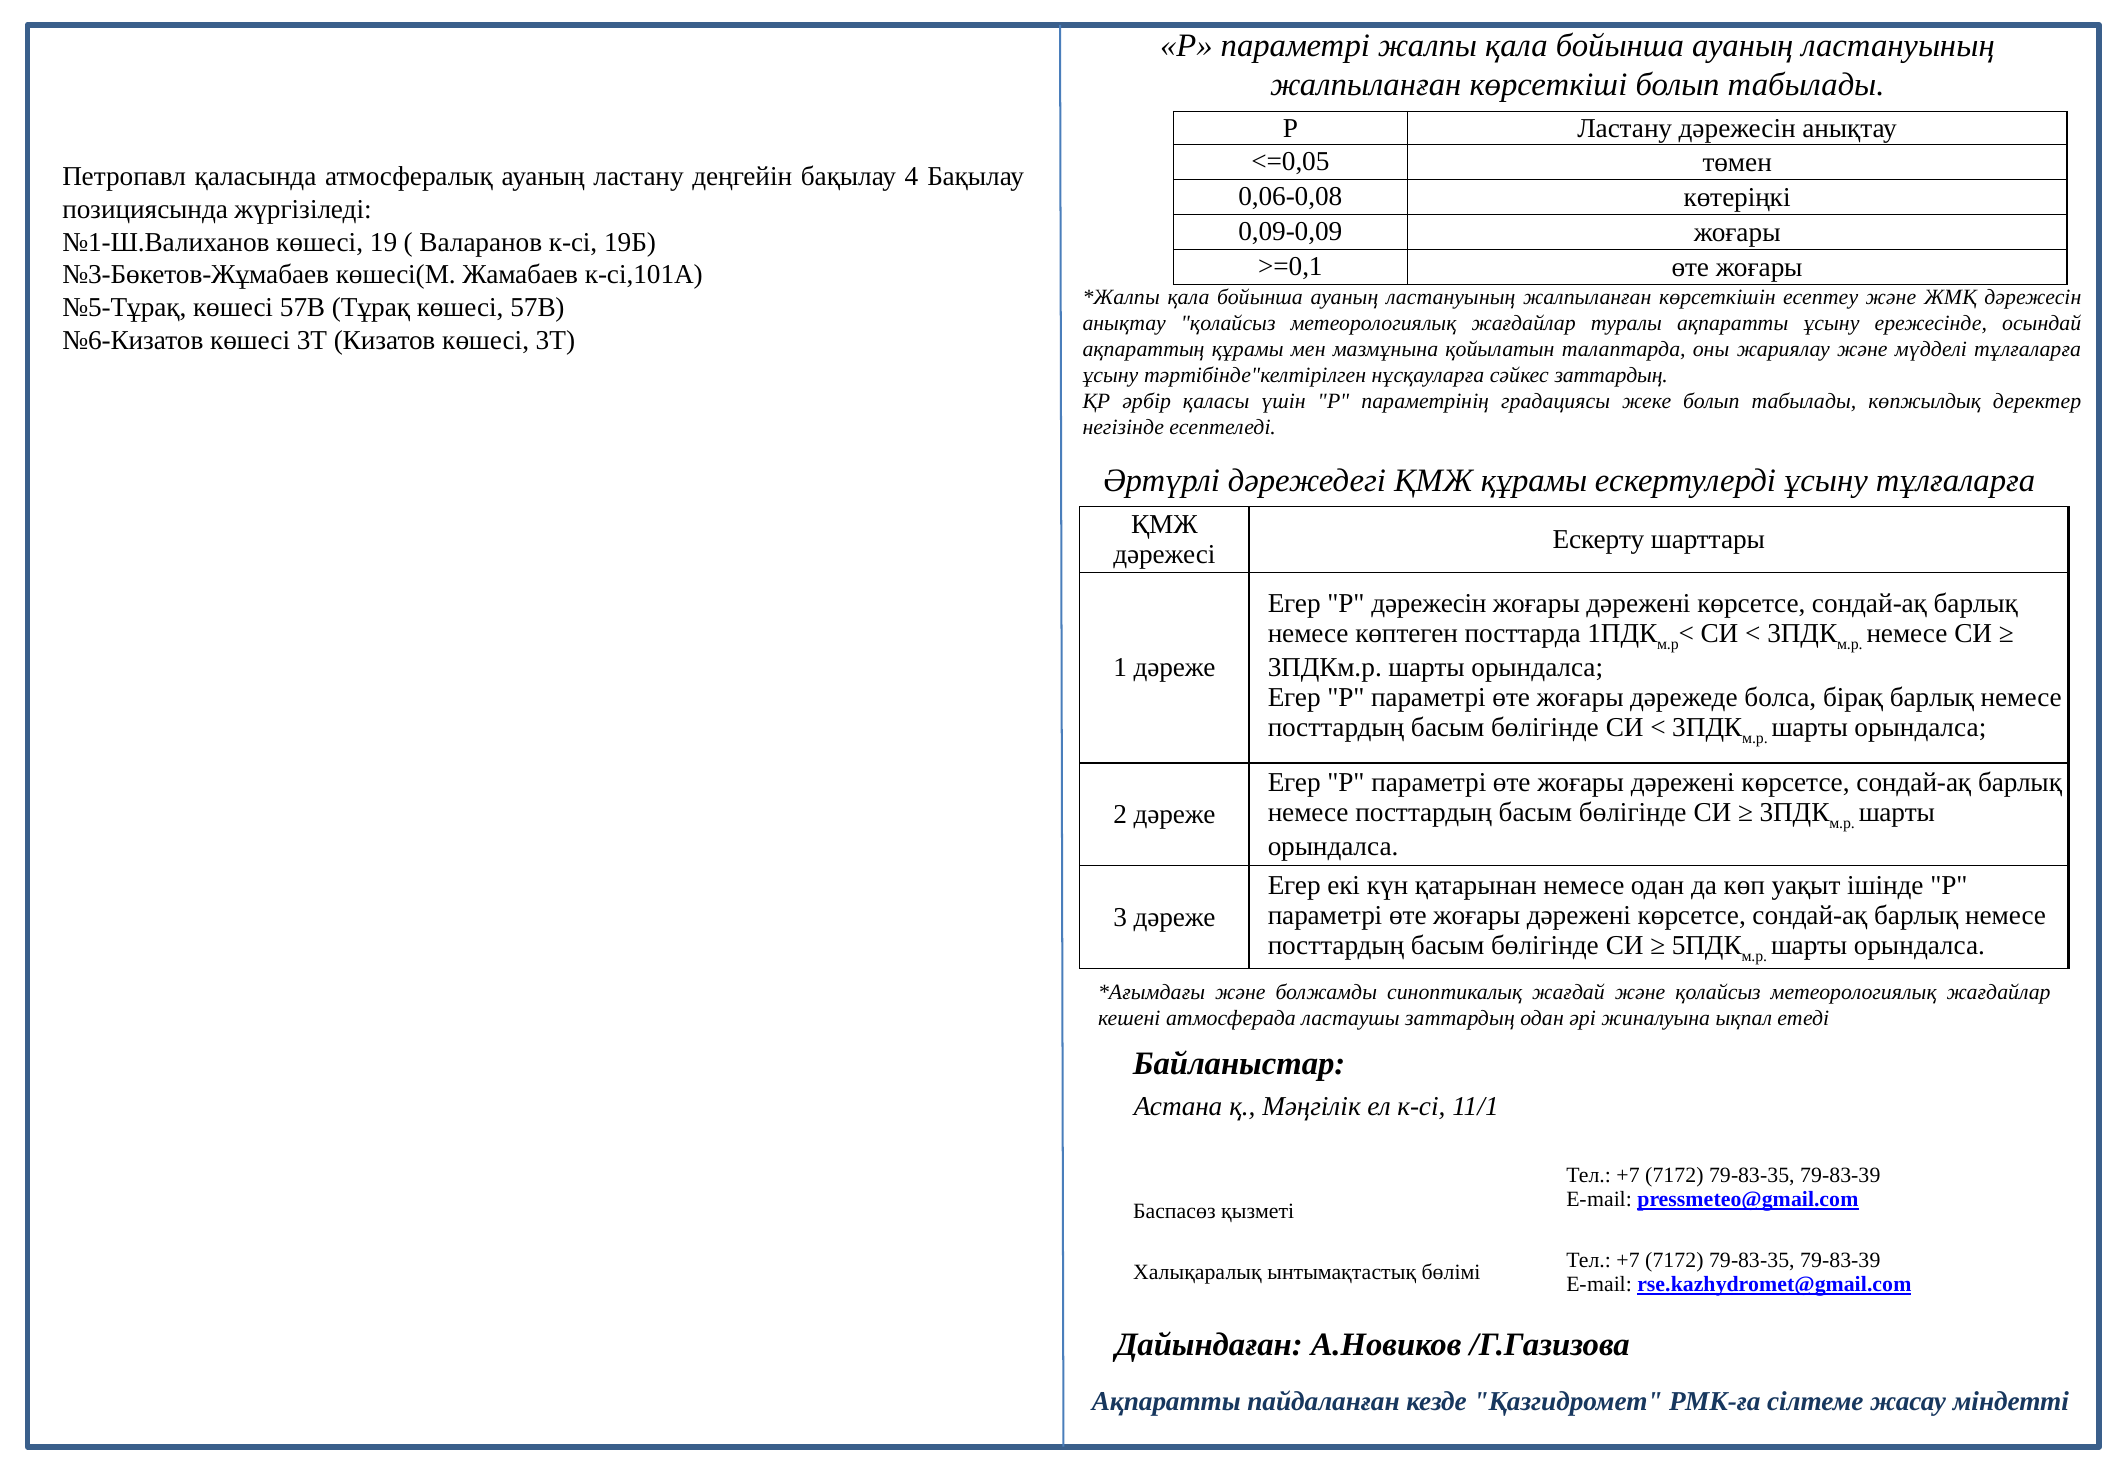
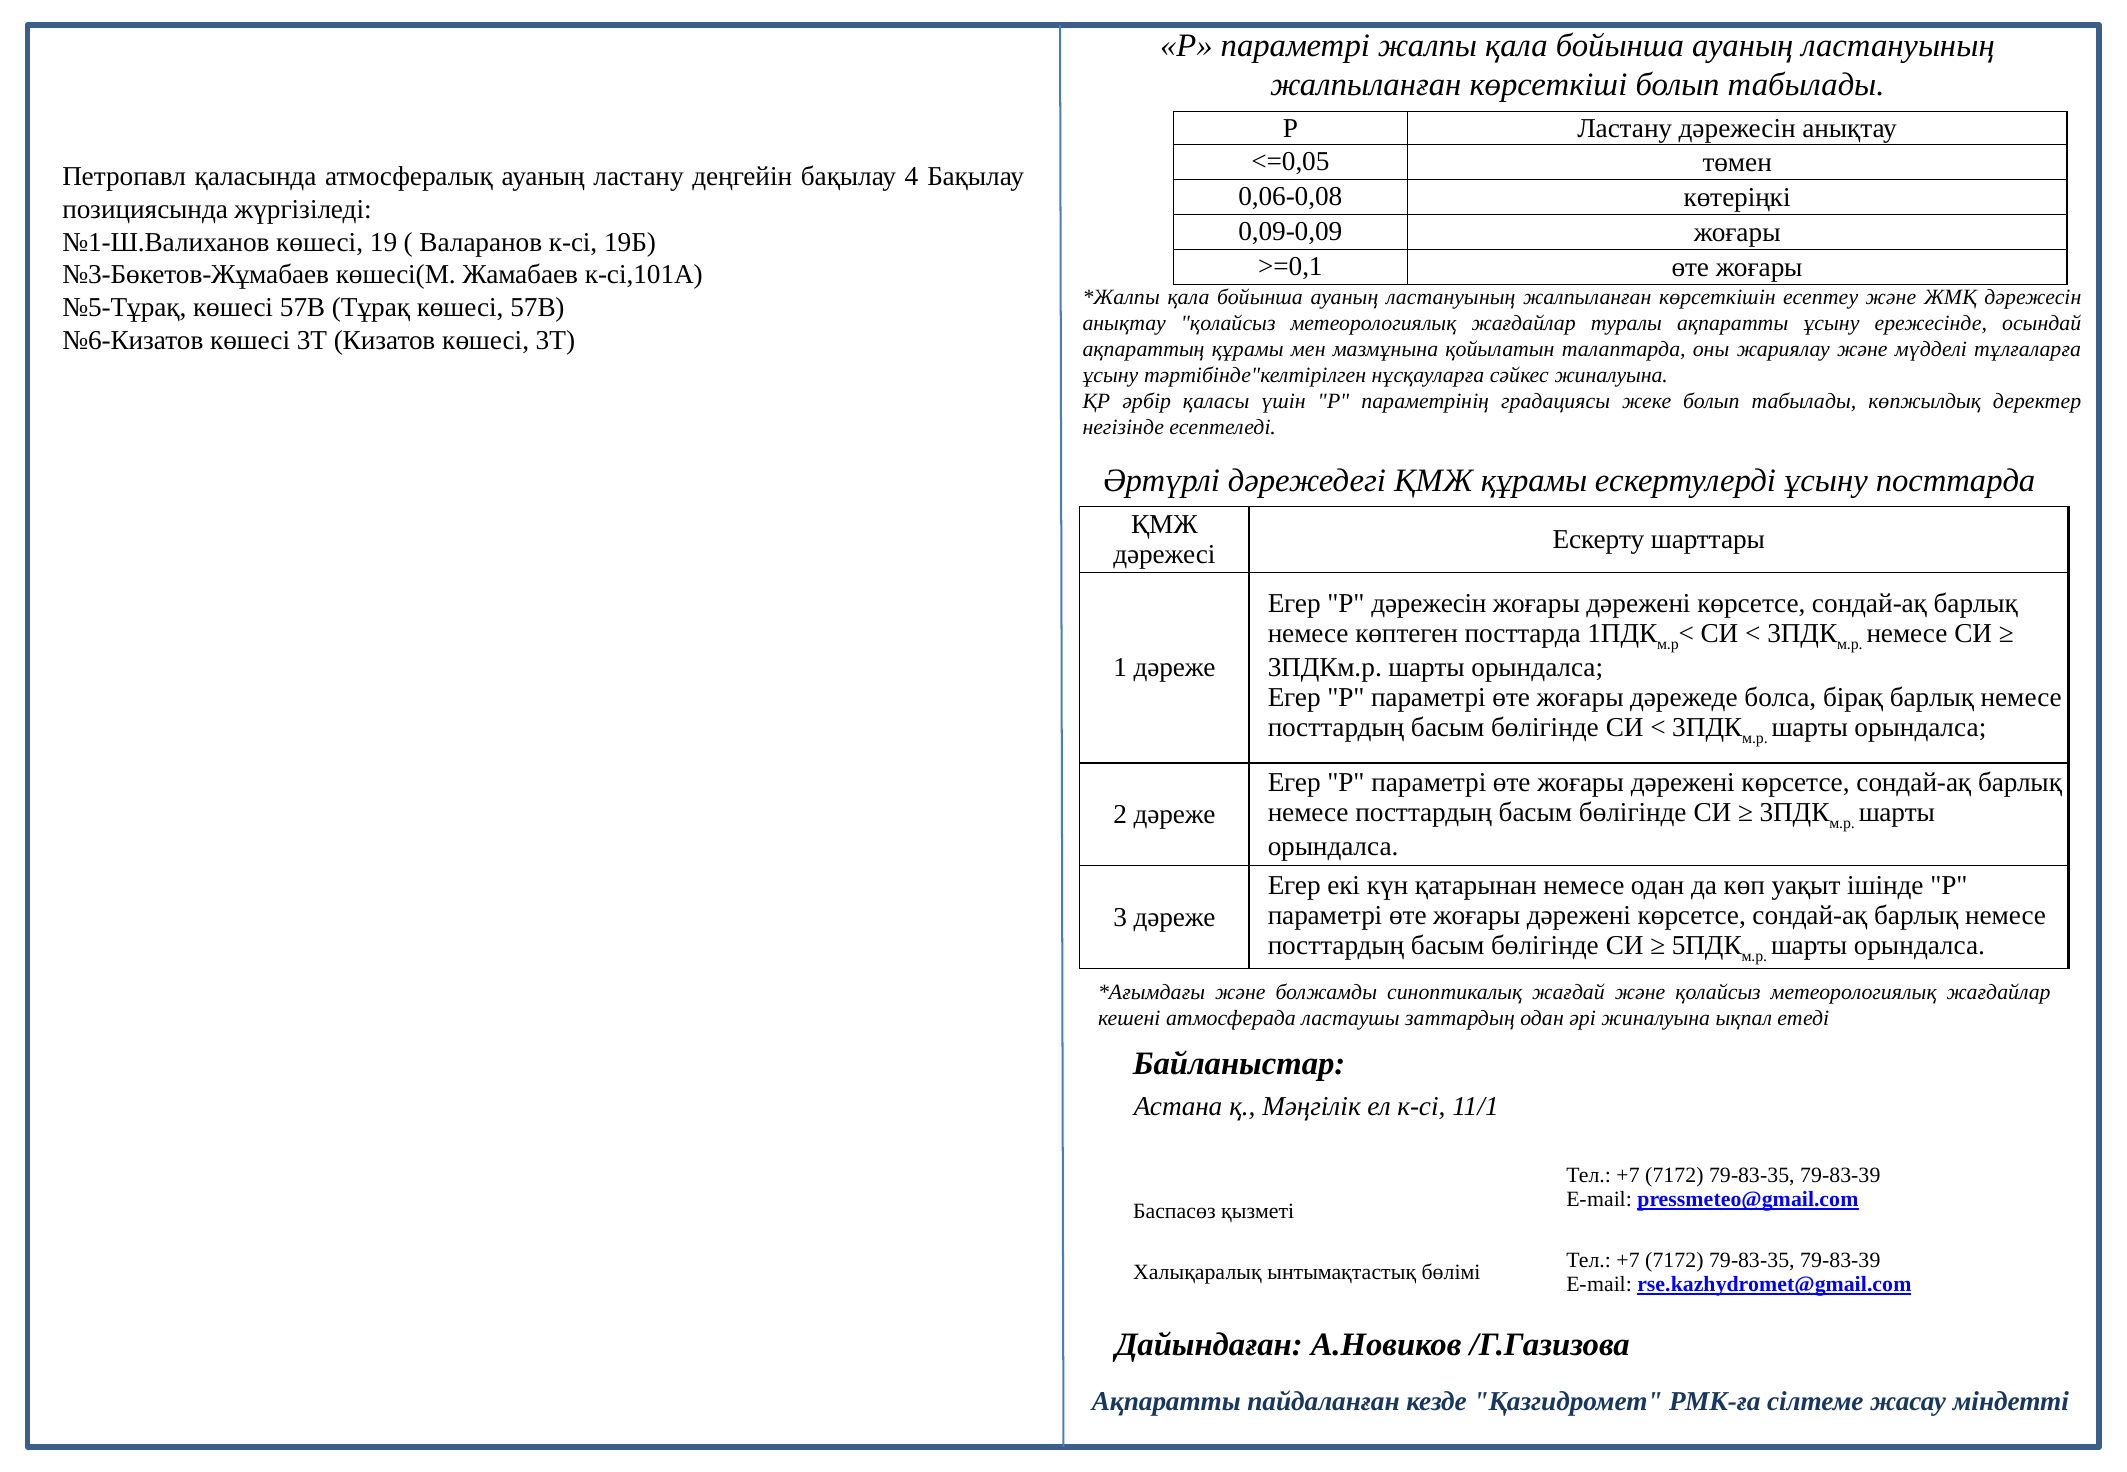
сәйкес заттардың: заттардың -> жиналуына (1611, 376)
ұсыну тұлғаларға: тұлғаларға -> посттарда (1956, 481)
